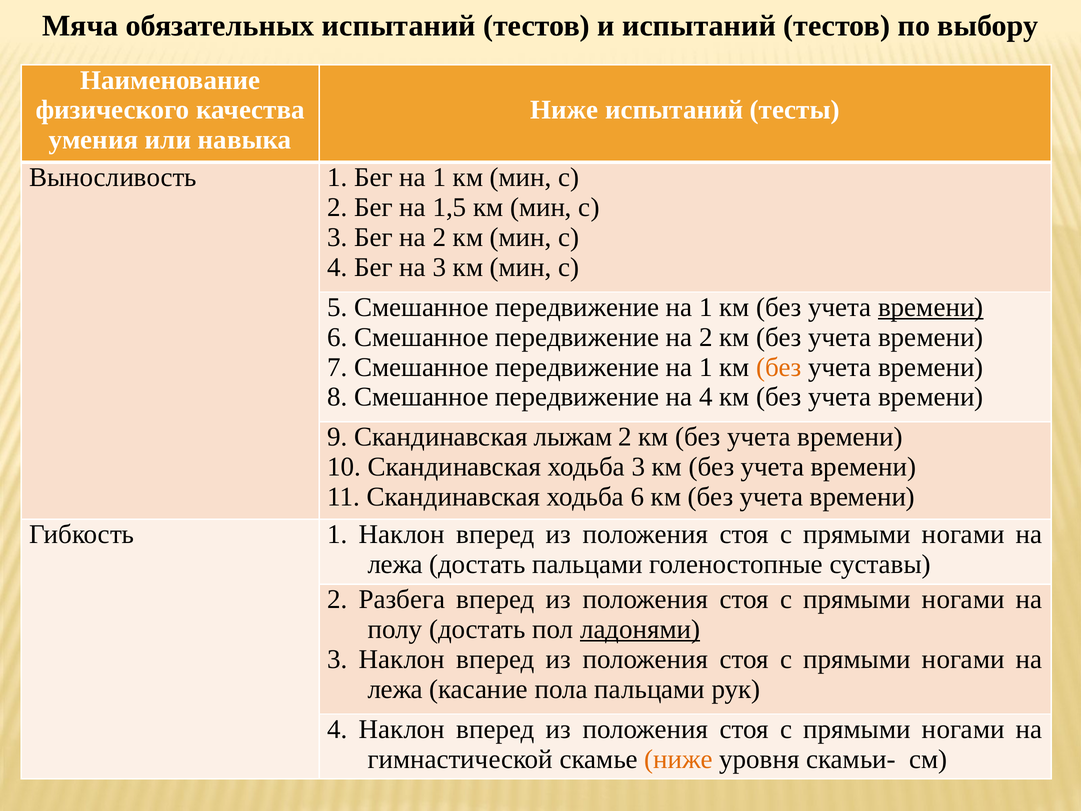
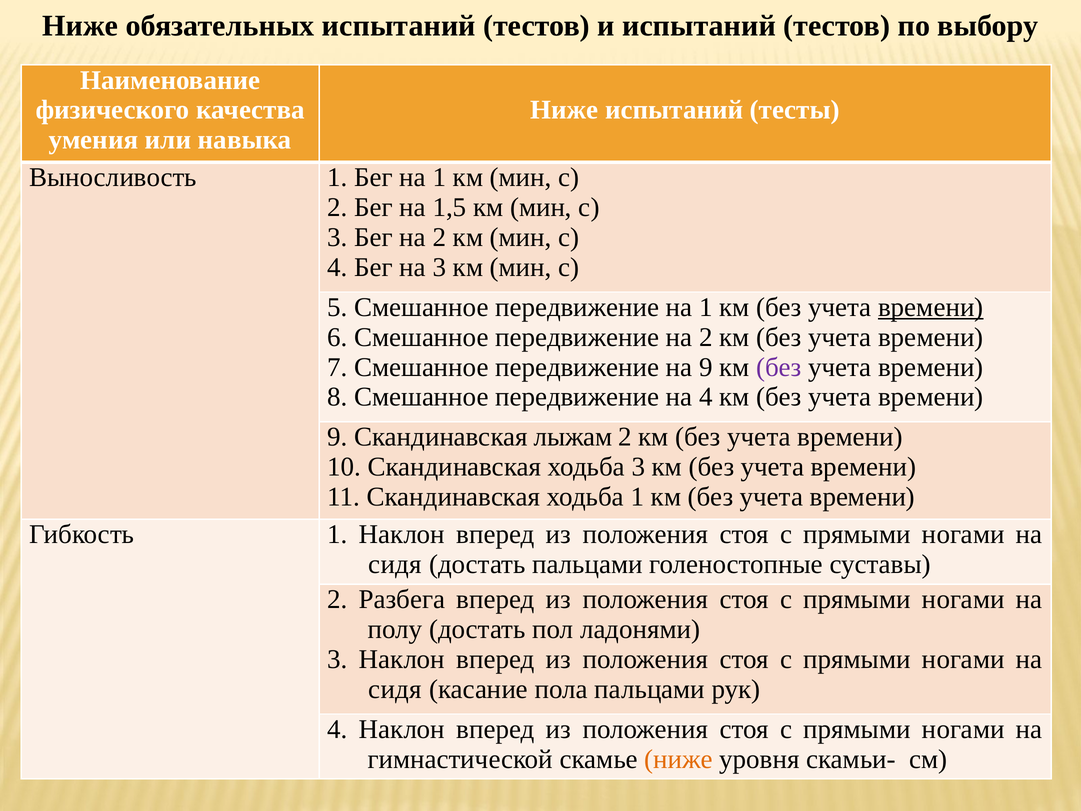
Мяча: Мяча -> Ниже (80, 26)
1: 1 -> 9 (706, 367)
без colour: orange -> purple (779, 367)
ходьба 6: 6 -> 1 (637, 497)
лежа: лежа -> сидя (395, 564)
ладонями underline: present -> none (640, 629)
лежа: лежа -> сидя (395, 689)
